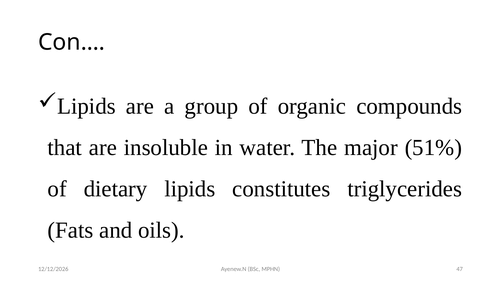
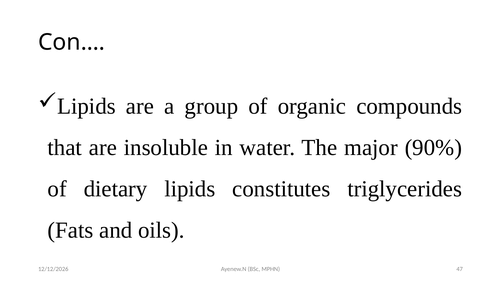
51%: 51% -> 90% (433, 147)
